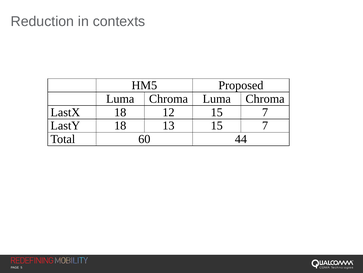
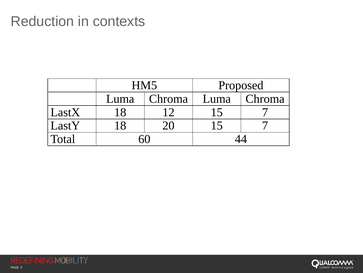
13: 13 -> 20 (168, 125)
